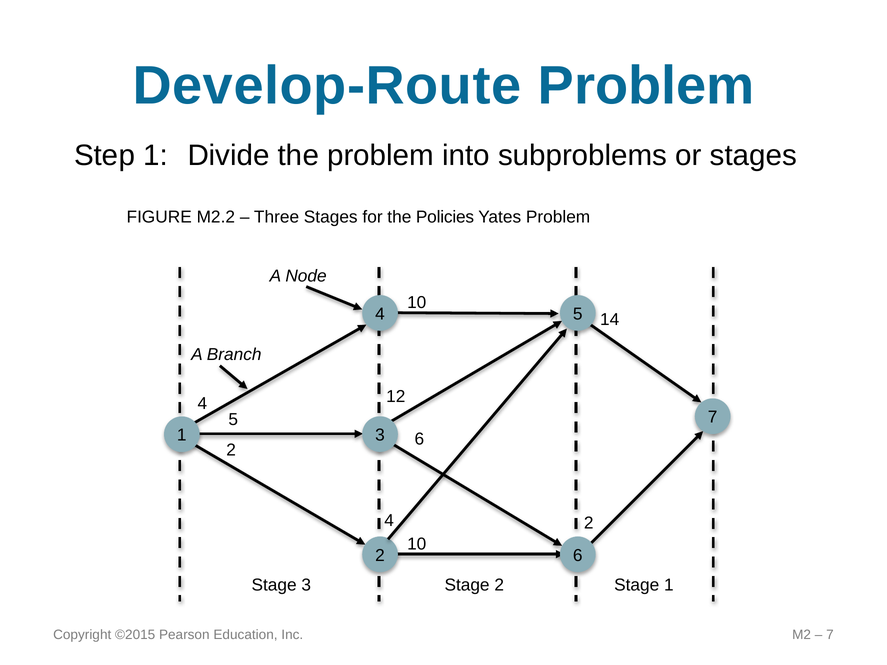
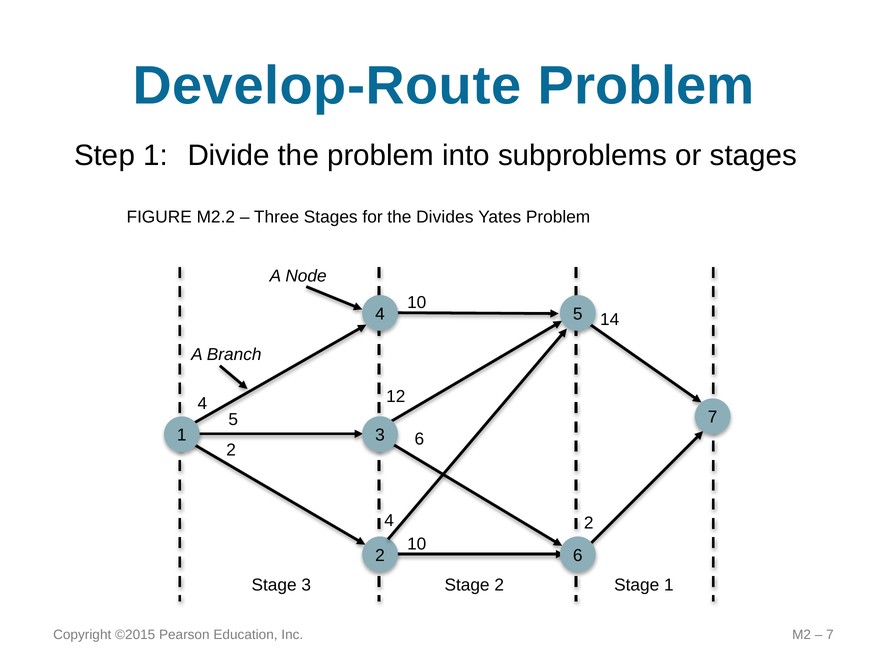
Policies: Policies -> Divides (445, 217)
